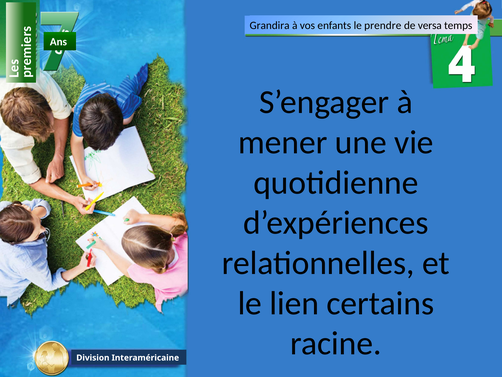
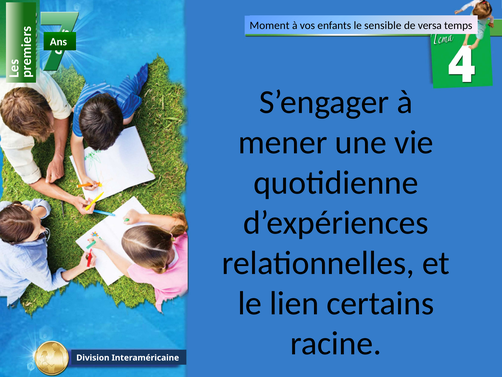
Grandira: Grandira -> Moment (270, 25)
prendre: prendre -> sensible (383, 25)
